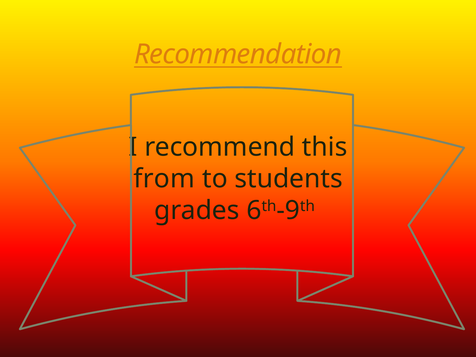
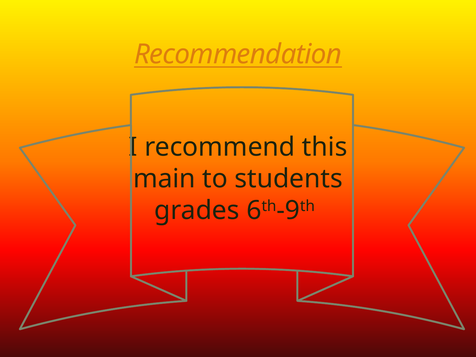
from: from -> main (164, 179)
